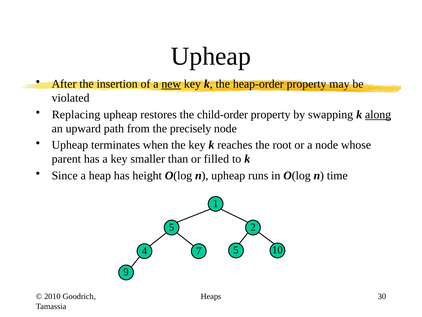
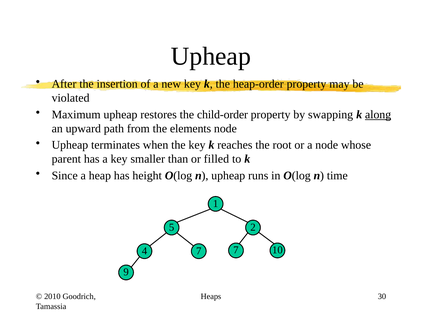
new underline: present -> none (171, 84)
Replacing: Replacing -> Maximum (76, 114)
precisely: precisely -> elements (191, 128)
4 5: 5 -> 7 (236, 250)
